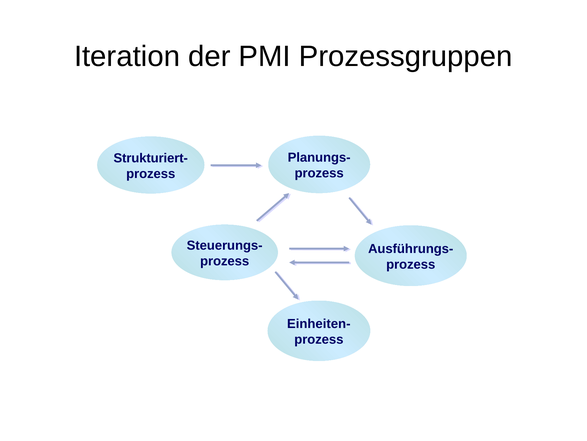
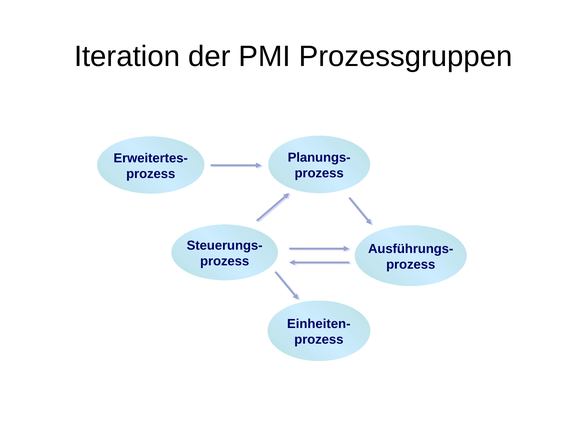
Strukturiert-: Strukturiert- -> Erweitertes- (151, 158)
